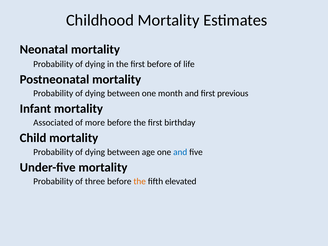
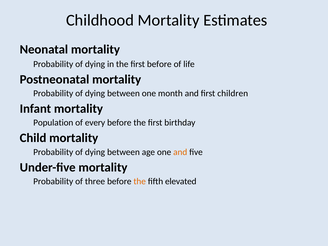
previous: previous -> children (233, 93)
Associated: Associated -> Population (53, 123)
more: more -> every (95, 123)
and colour: blue -> orange (180, 152)
